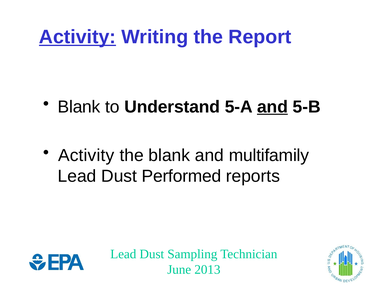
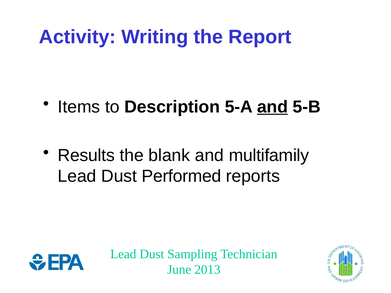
Activity underline: present -> none (77, 37)
Blank: Blank -> Items (79, 107)
Understand: Understand -> Description (172, 107)
Activity: Activity -> Results (86, 156)
